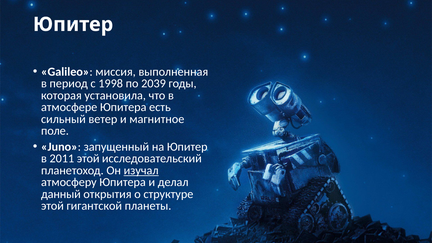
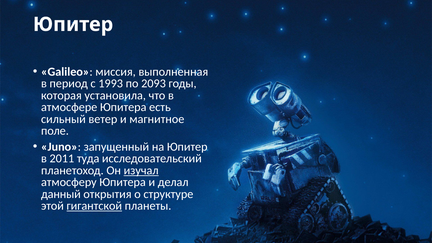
1998: 1998 -> 1993 (111, 84)
2039: 2039 -> 2093 (154, 84)
2011 этой: этой -> туда (88, 159)
гигантской underline: none -> present (94, 206)
